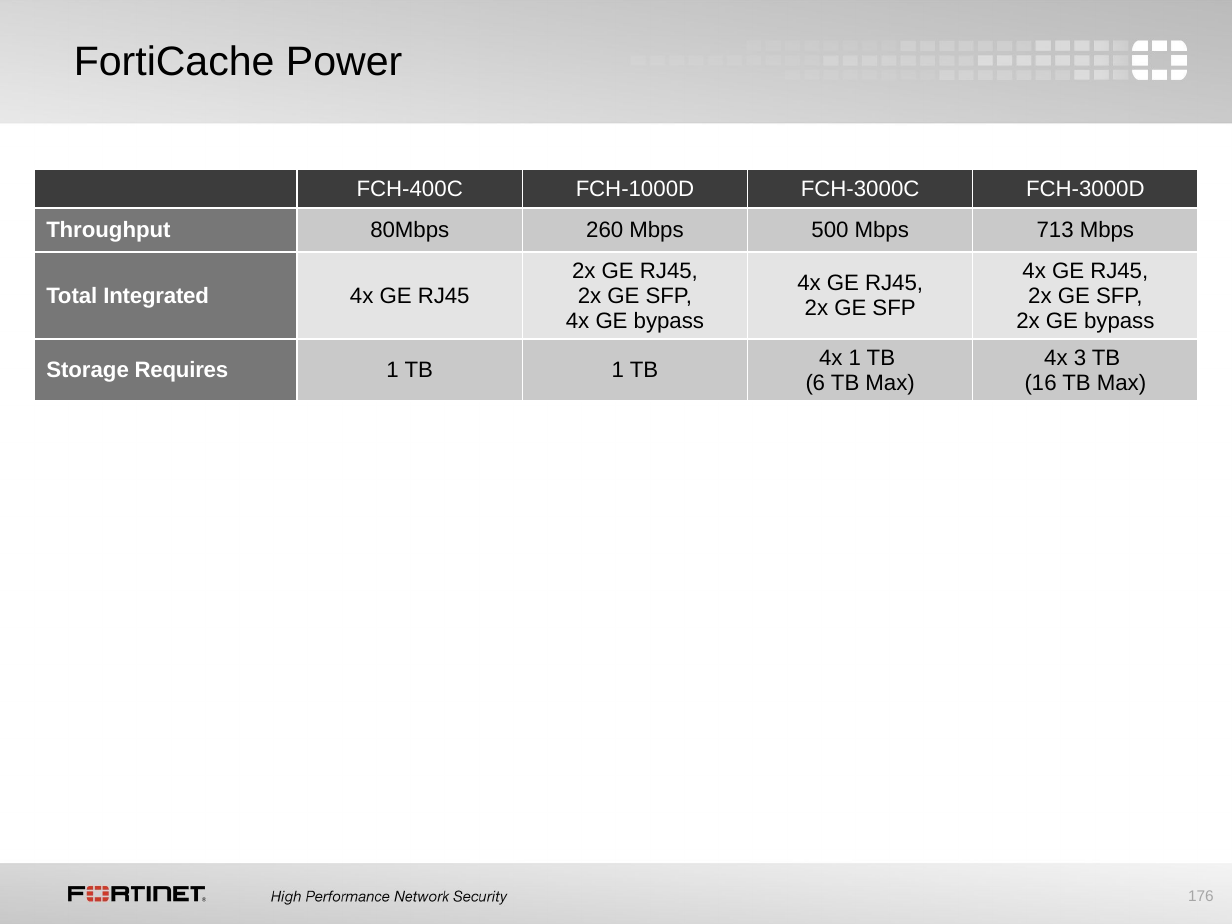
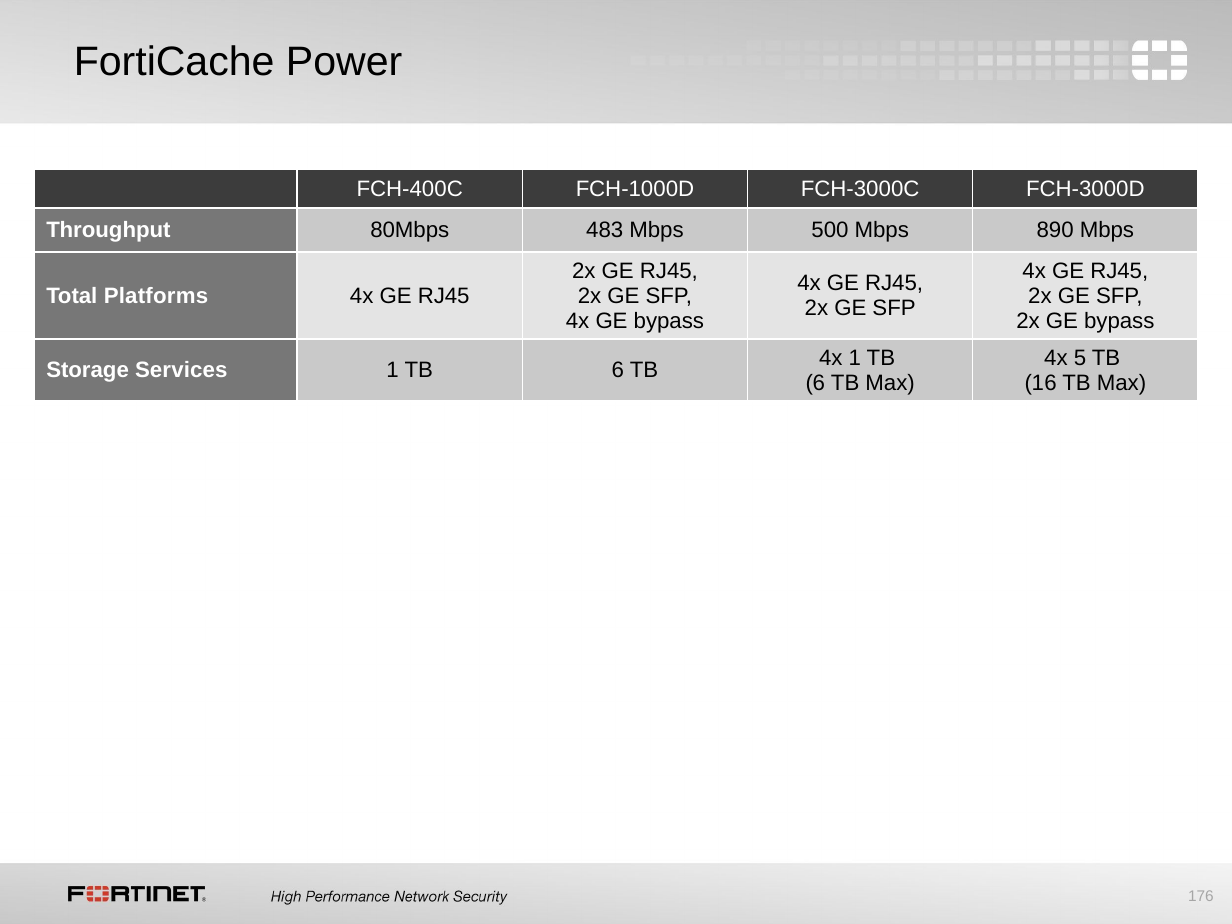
260: 260 -> 483 (605, 230)
713: 713 -> 890 (1055, 230)
Integrated: Integrated -> Platforms (156, 296)
3: 3 -> 5 (1080, 358)
Requires: Requires -> Services (181, 370)
1: 1 -> 6 (618, 370)
